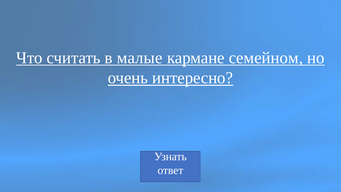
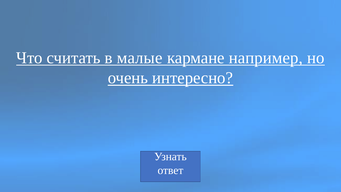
семейном: семейном -> например (266, 58)
